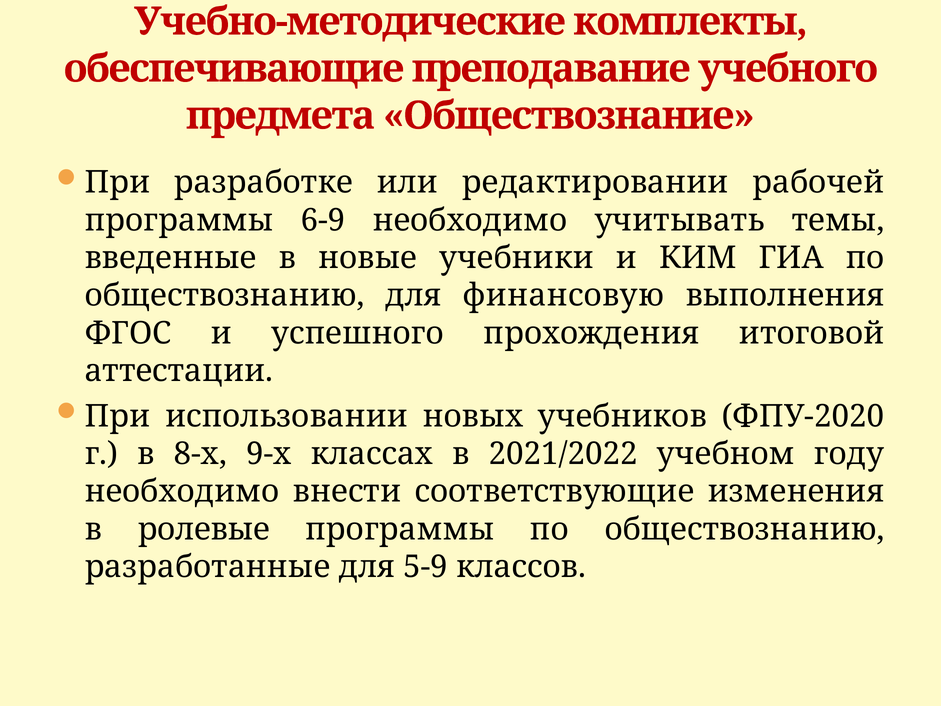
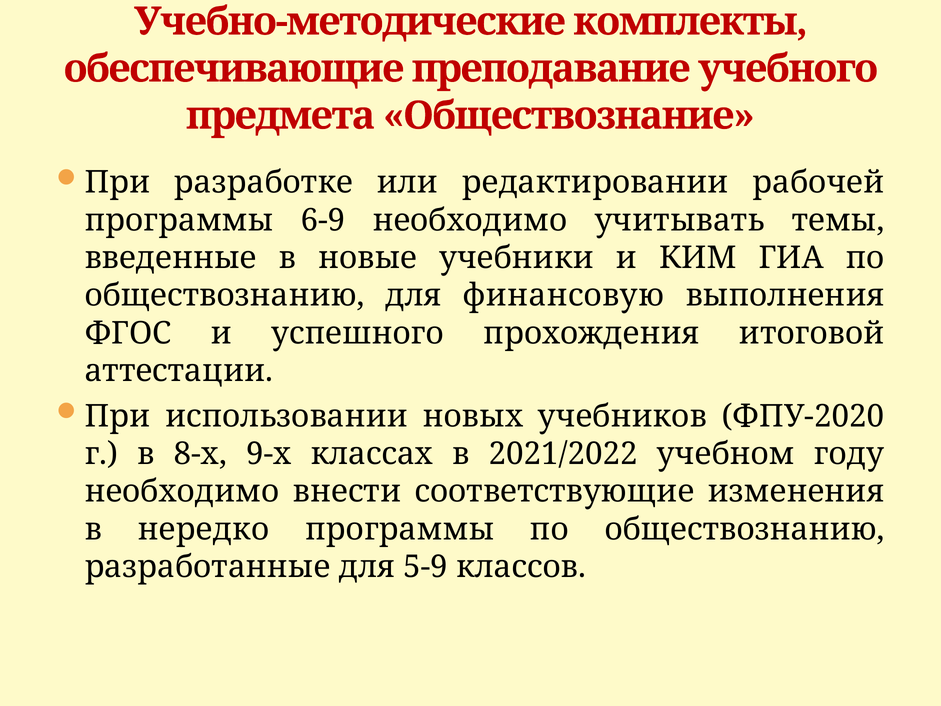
ролевые: ролевые -> нередко (203, 529)
